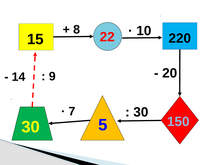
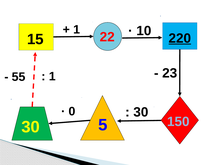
8: 8 -> 1 (77, 30)
220 underline: none -> present (180, 38)
20: 20 -> 23 (170, 73)
9: 9 -> 1 (52, 76)
14: 14 -> 55 (19, 77)
7: 7 -> 0 (72, 111)
